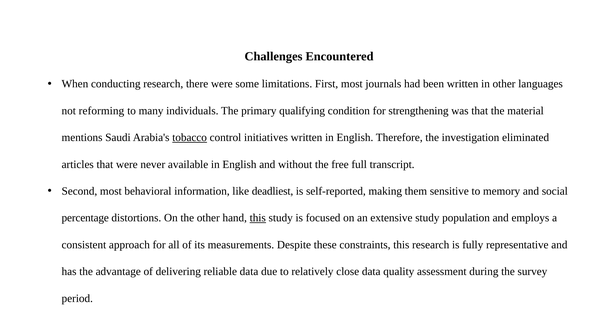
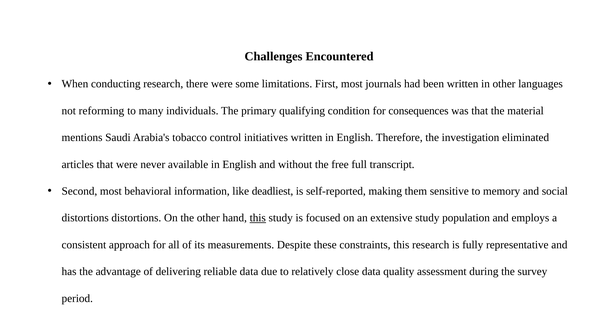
strengthening: strengthening -> consequences (419, 111)
tobacco underline: present -> none (190, 137)
percentage: percentage -> distortions (85, 218)
